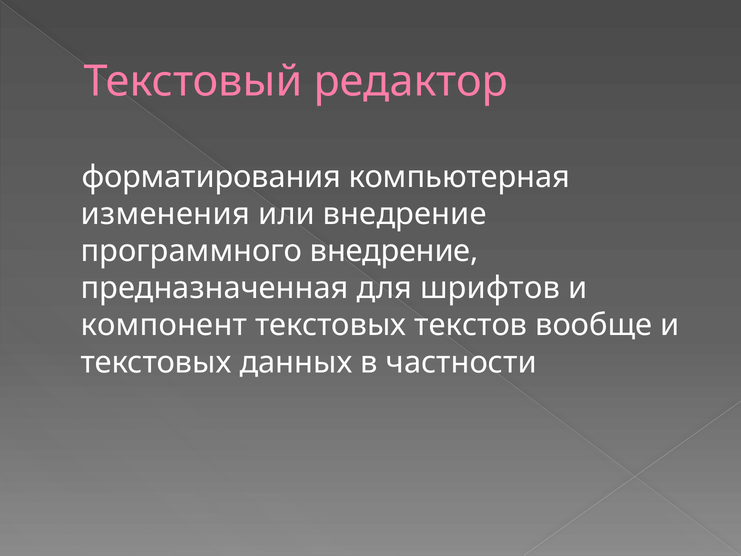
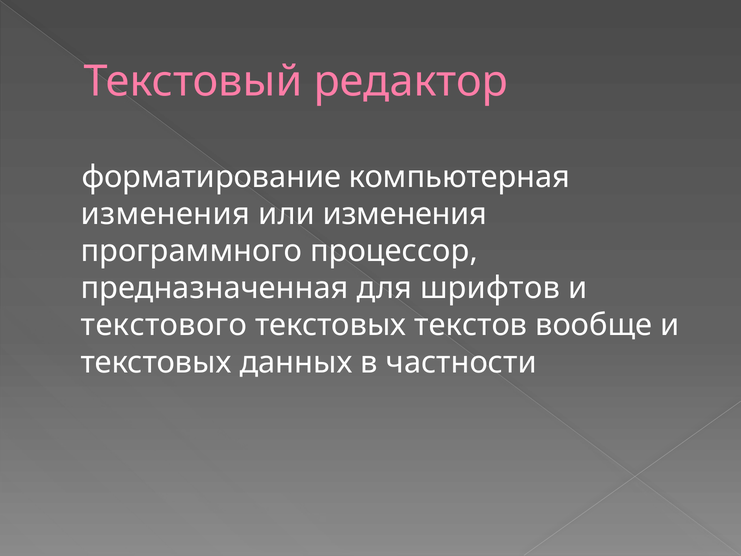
форматирования: форматирования -> форматирование (211, 177)
или внедрение: внедрение -> изменения (405, 214)
программного внедрение: внедрение -> процессор (394, 251)
компонент: компонент -> текстового (164, 325)
